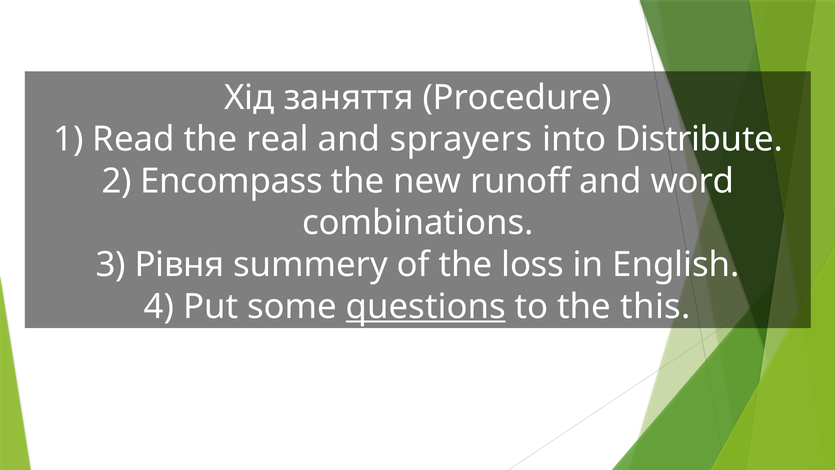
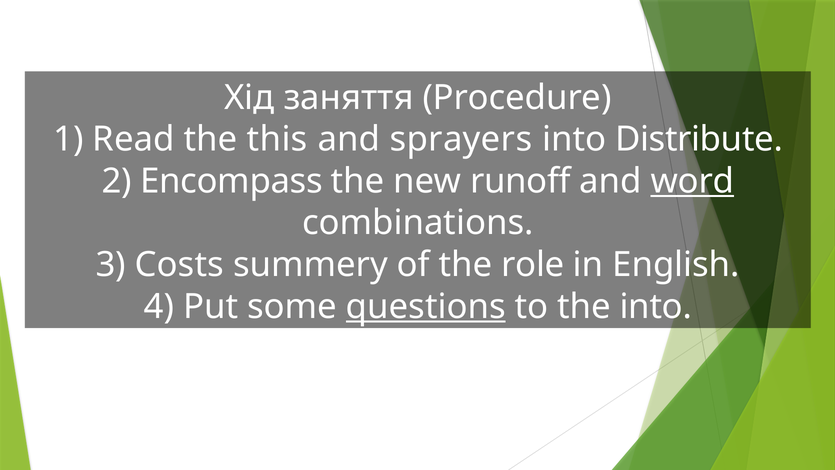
real: real -> this (277, 139)
word underline: none -> present (692, 181)
Рівня: Рівня -> Costs (179, 265)
loss: loss -> role (533, 265)
the this: this -> into (656, 306)
